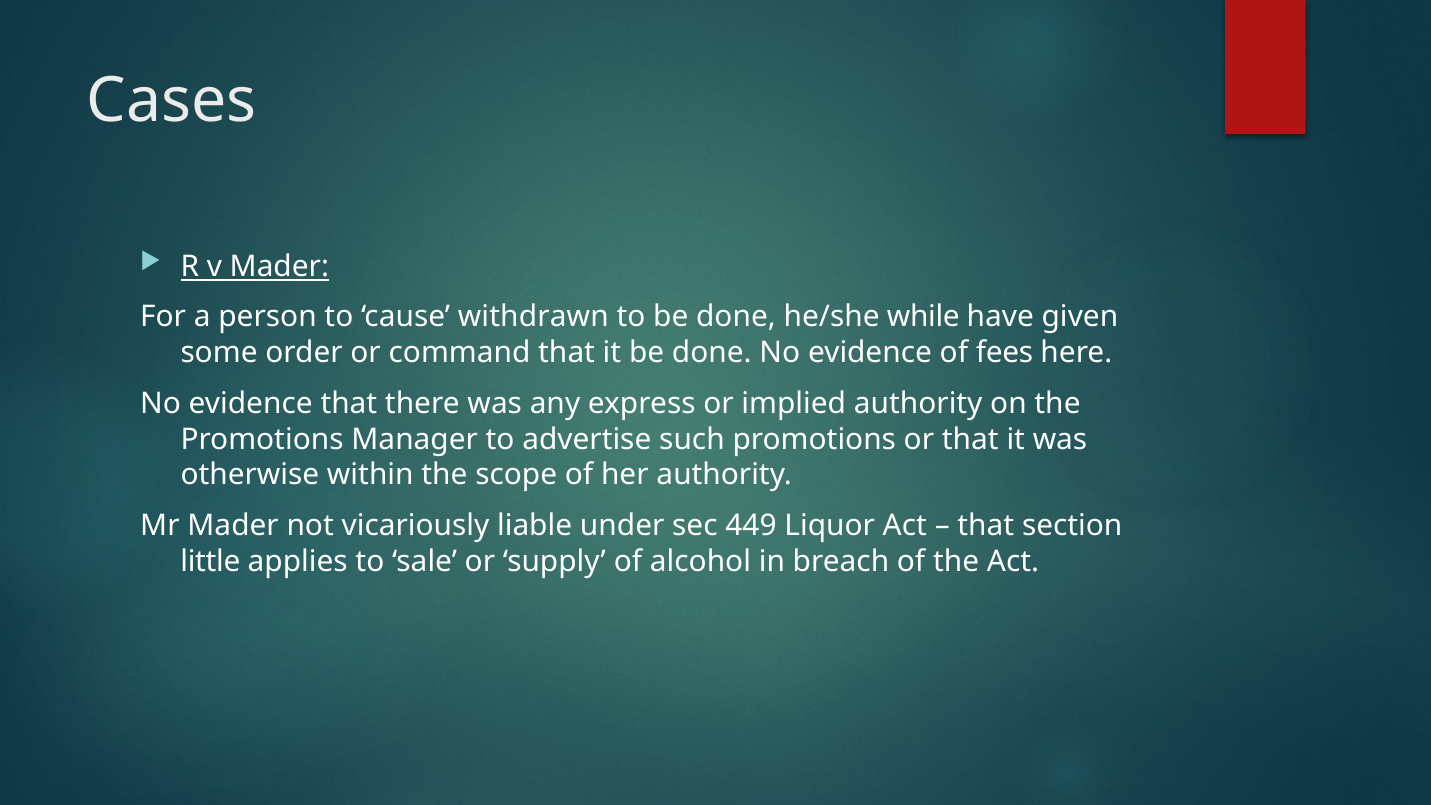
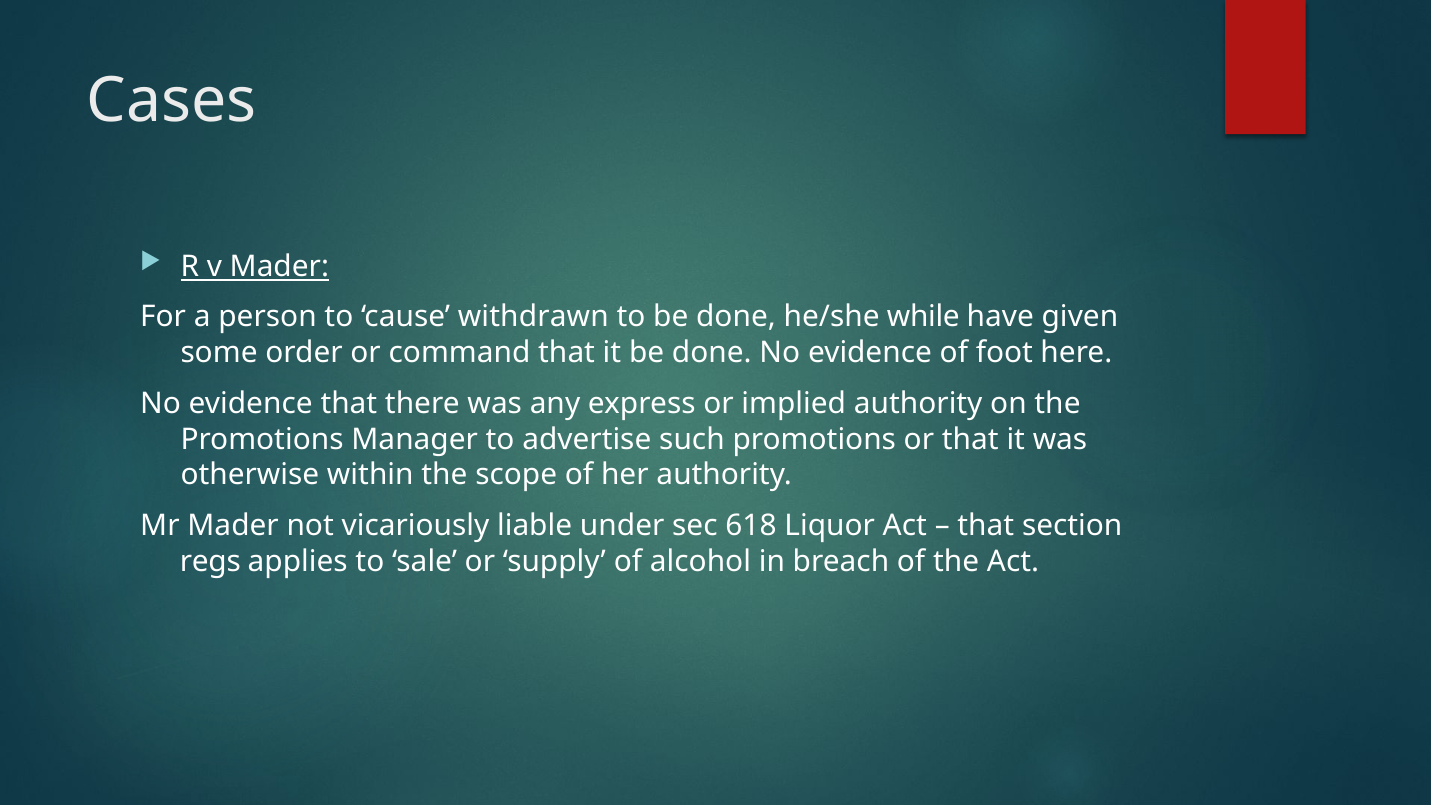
fees: fees -> foot (1004, 353)
449: 449 -> 618 (751, 526)
little: little -> regs (210, 562)
